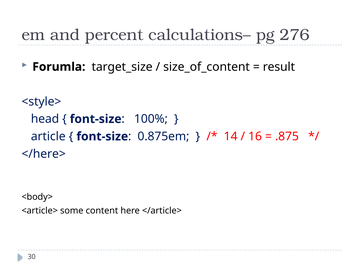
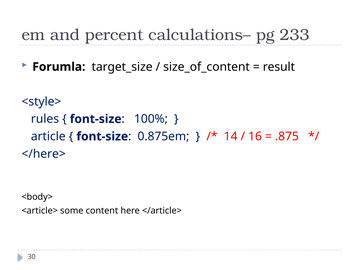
276: 276 -> 233 (295, 35)
head: head -> rules (45, 119)
